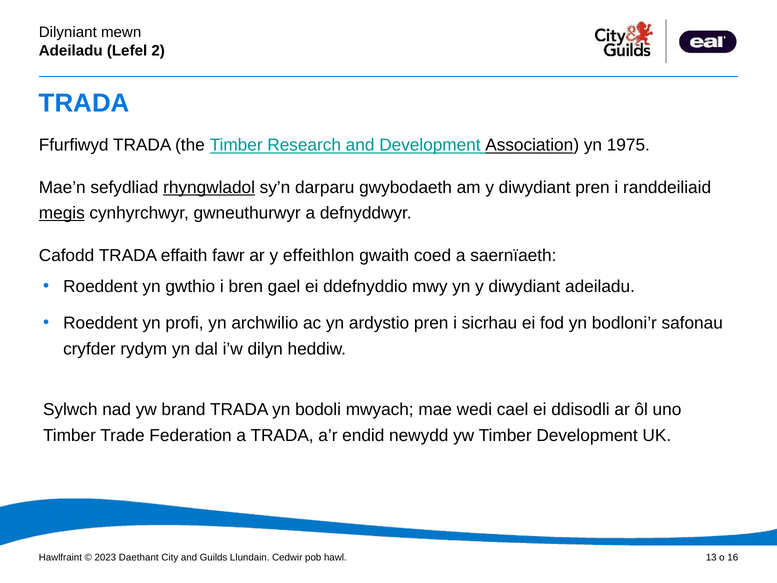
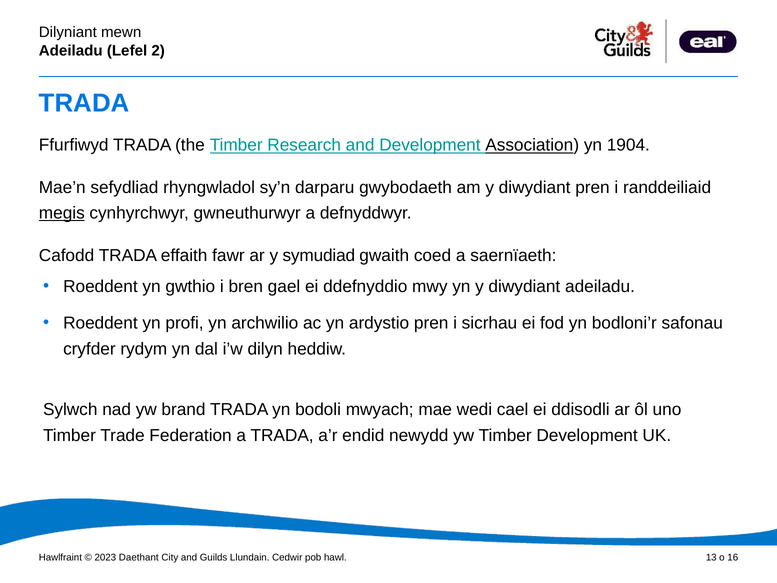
1975: 1975 -> 1904 (628, 145)
rhyngwladol underline: present -> none (209, 187)
effeithlon: effeithlon -> symudiad (319, 255)
